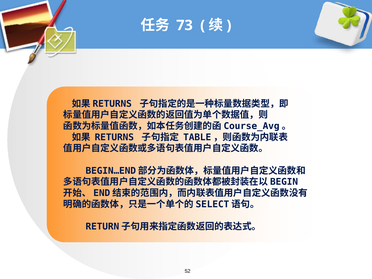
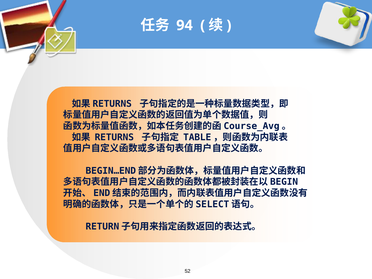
73: 73 -> 94 (185, 25)
